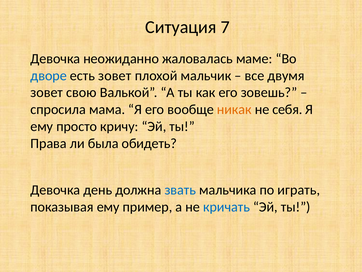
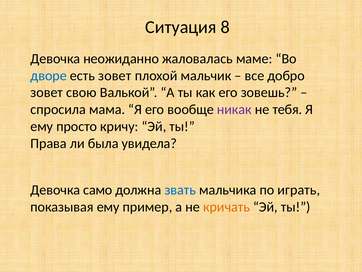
7: 7 -> 8 (225, 27)
двумя: двумя -> добро (286, 75)
никак colour: orange -> purple (234, 109)
себя: себя -> тебя (287, 109)
обидеть: обидеть -> увидела (149, 143)
день: день -> само (98, 190)
кричать colour: blue -> orange (226, 207)
